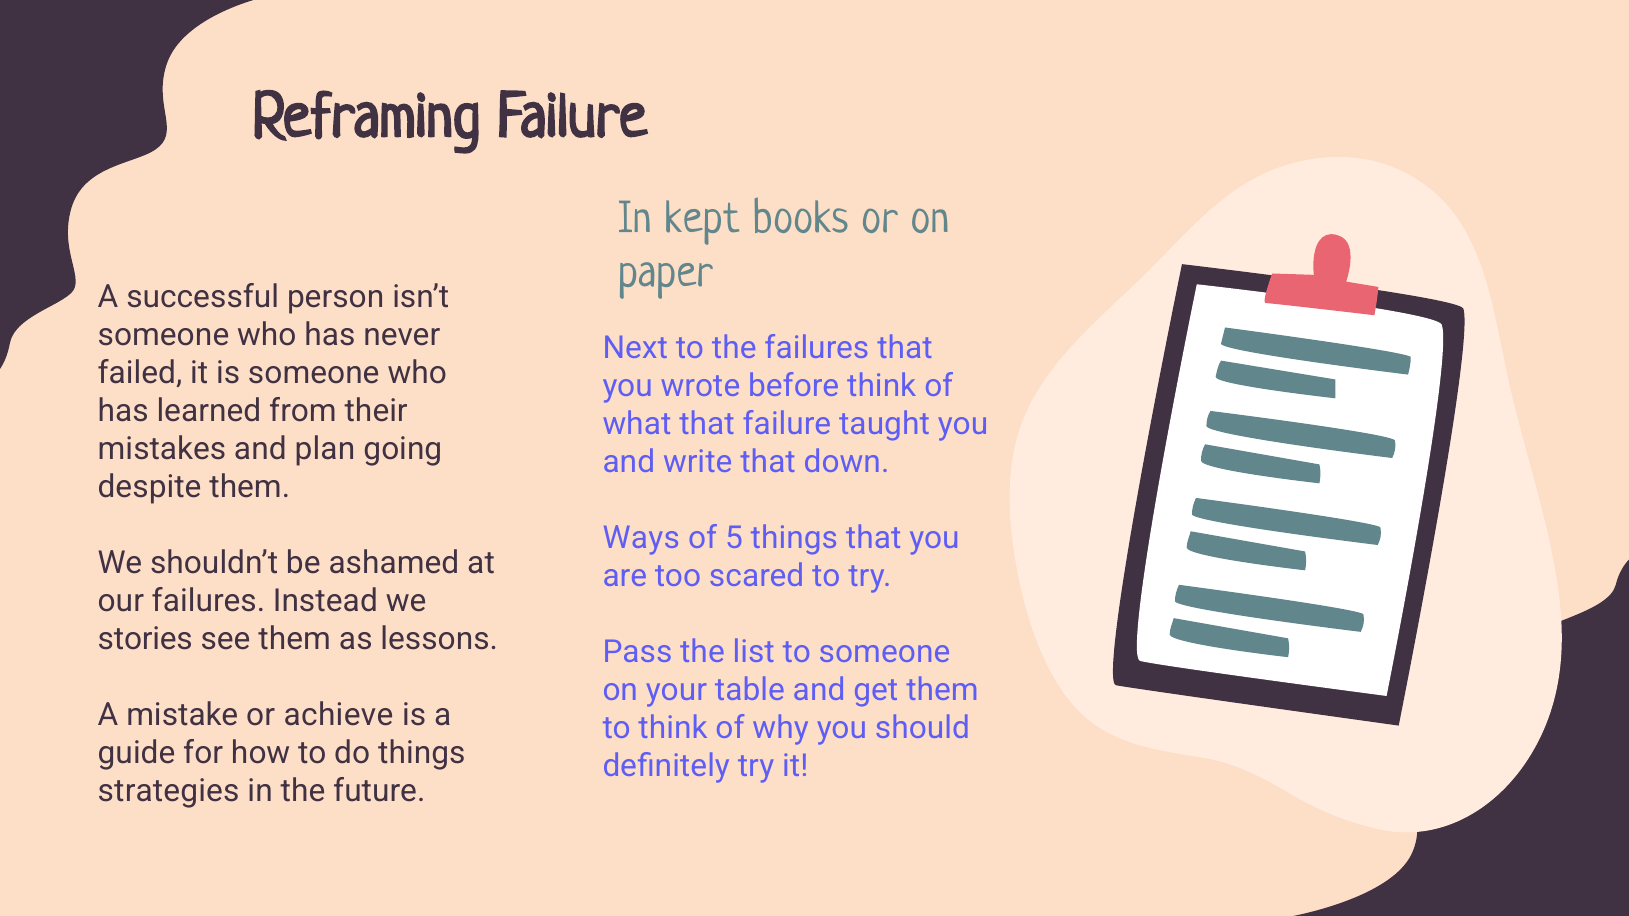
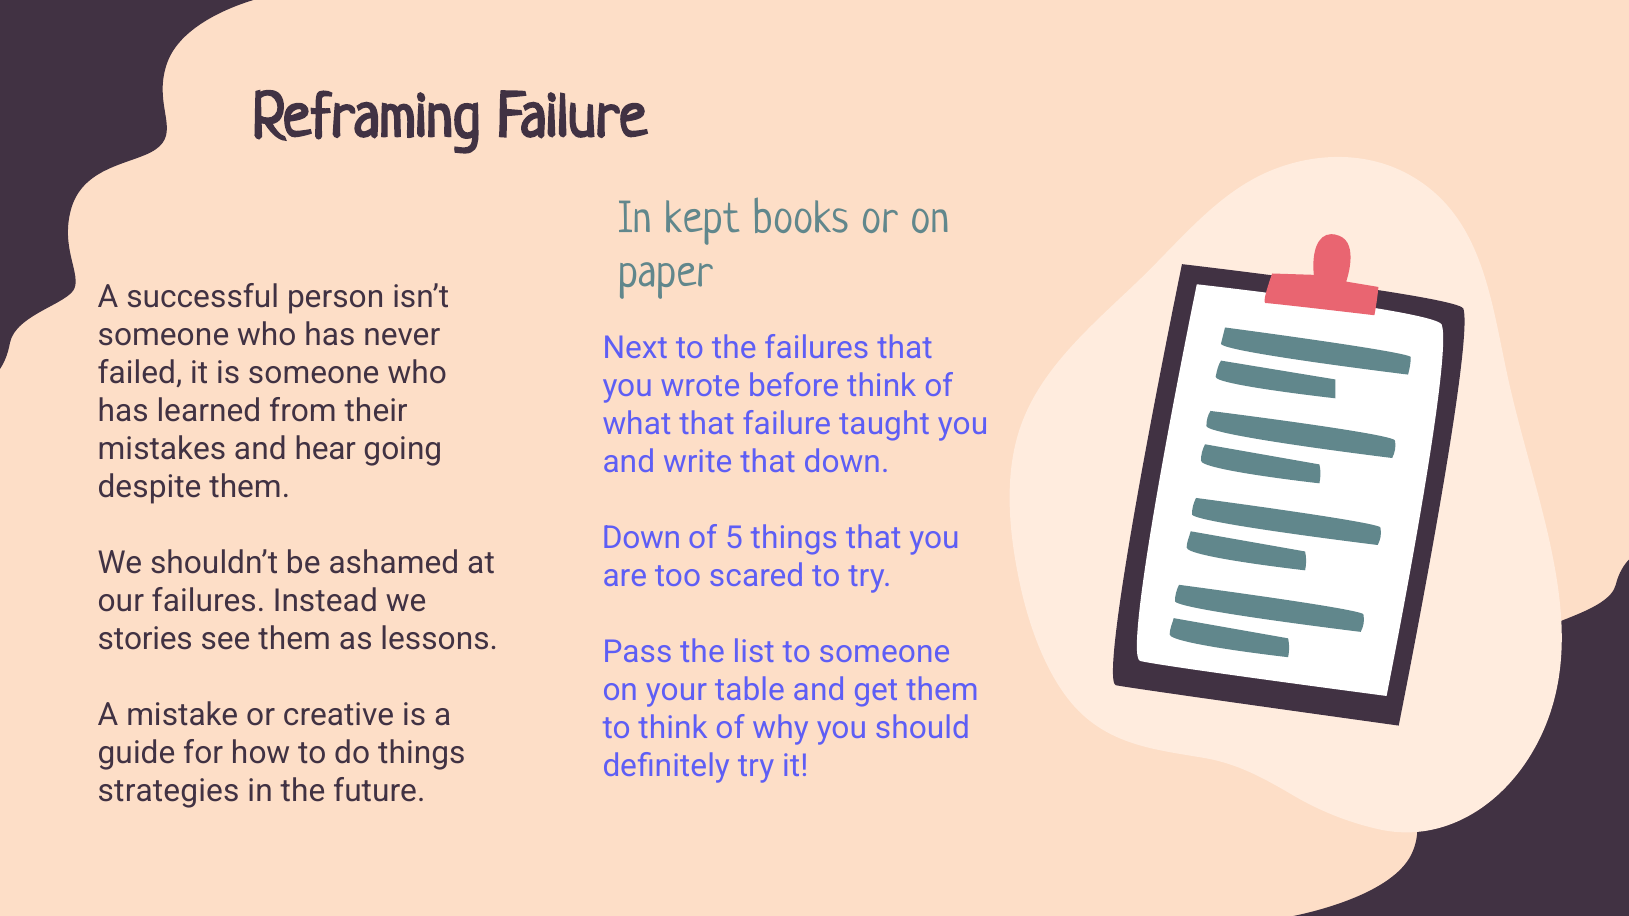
plan: plan -> hear (325, 449)
Ways: Ways -> Down (642, 538)
achieve: achieve -> creative (339, 715)
